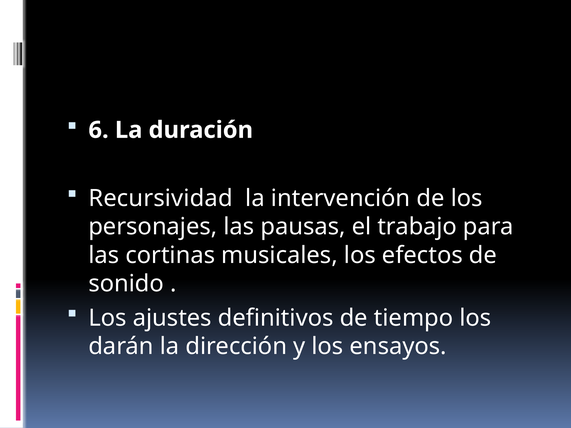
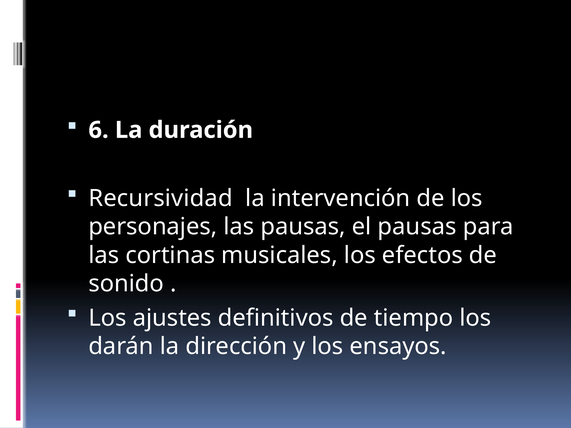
el trabajo: trabajo -> pausas (417, 227)
